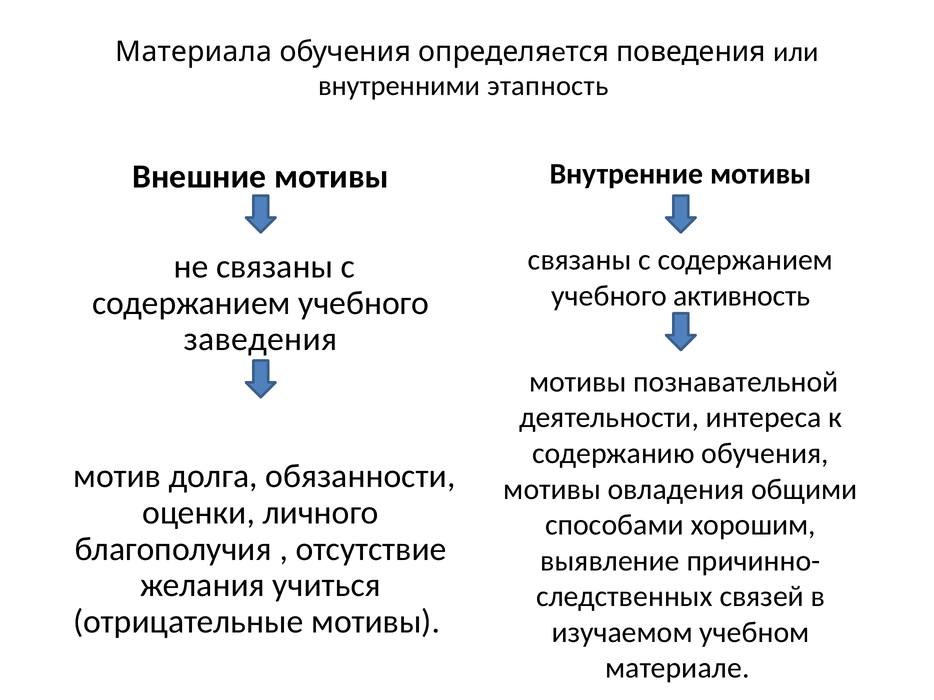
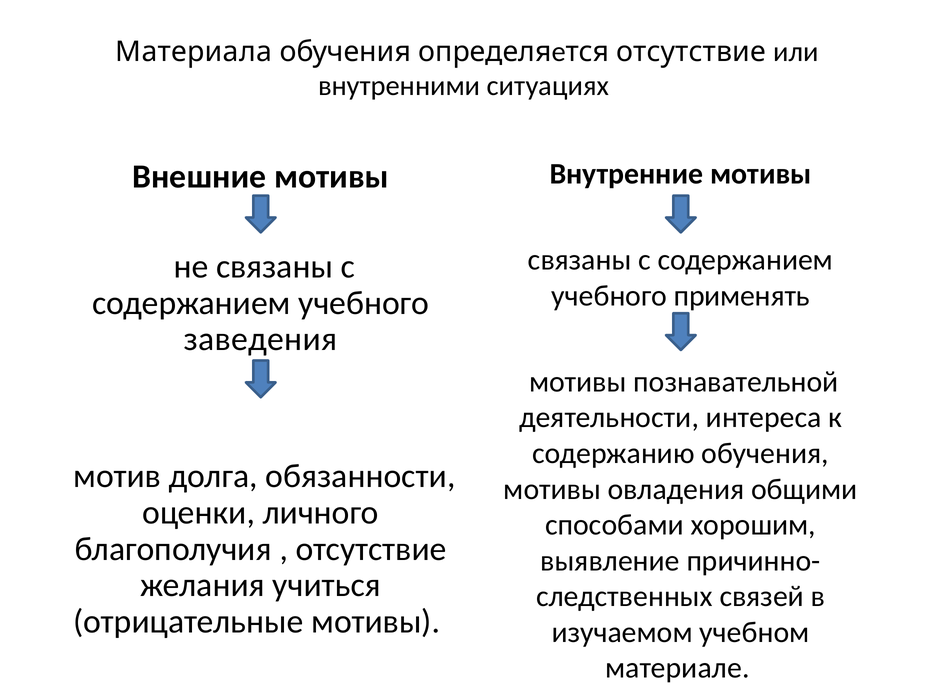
поведения: поведения -> отсутствие (691, 52)
этапность: этапность -> ситуациях (548, 86)
активность: активность -> применять (742, 296)
